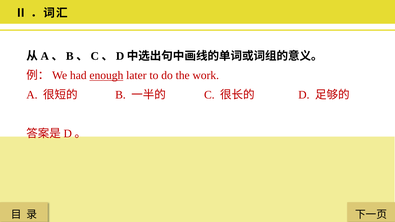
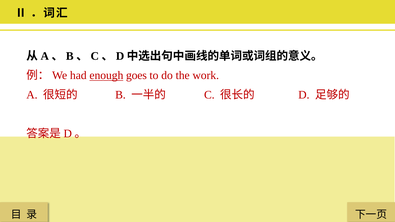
later: later -> goes (136, 75)
